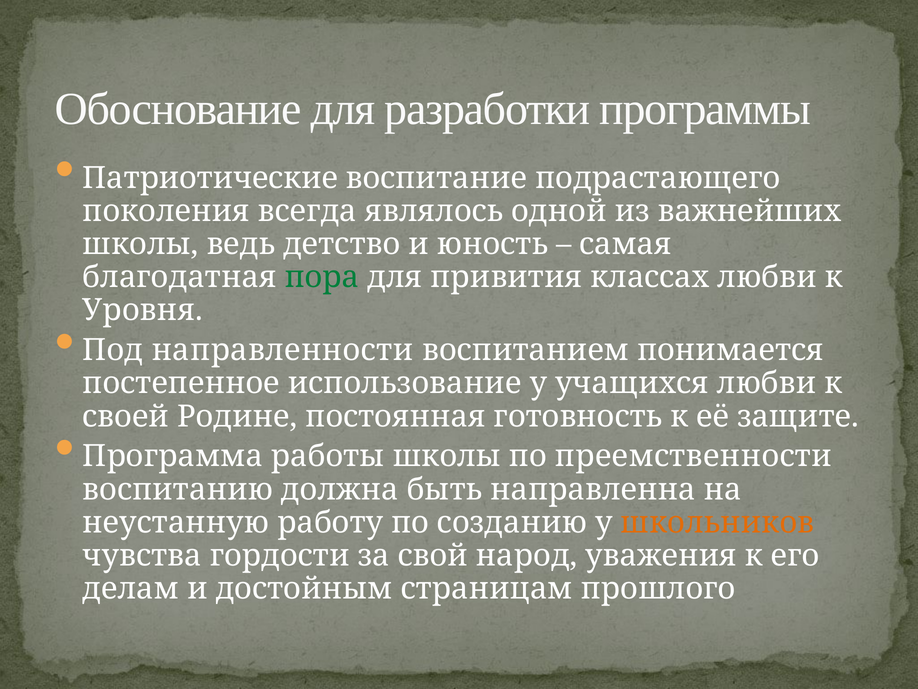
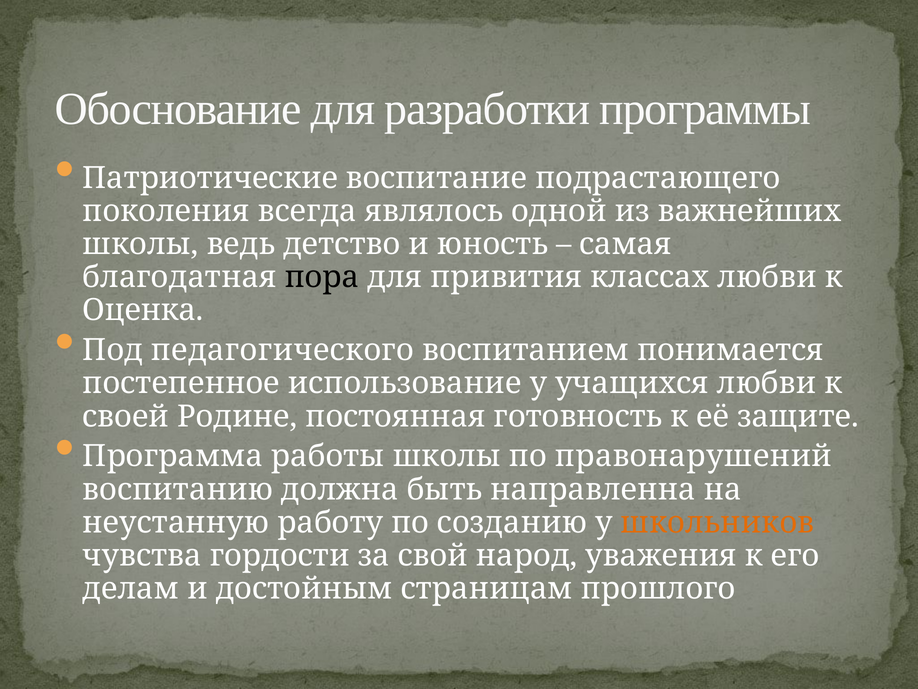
пора colour: green -> black (322, 277)
Уровня: Уровня -> Оценка (143, 310)
направленности: направленности -> педагогического (282, 350)
преемственности: преемственности -> правонарушений (693, 456)
